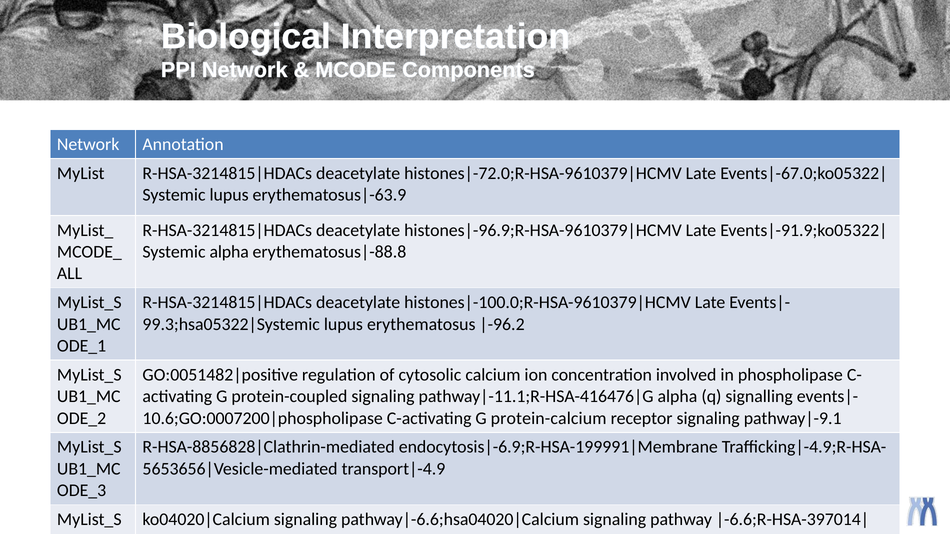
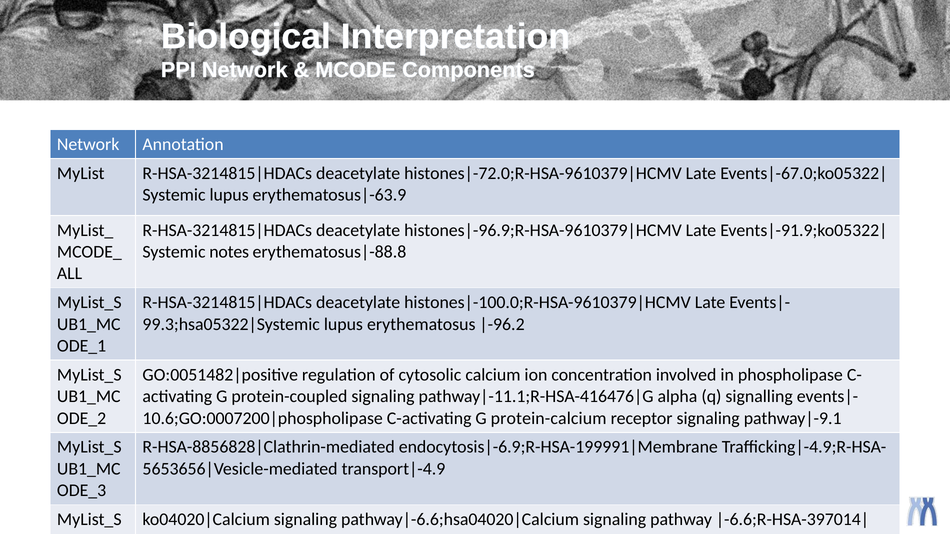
Systemic alpha: alpha -> notes (229, 252)
